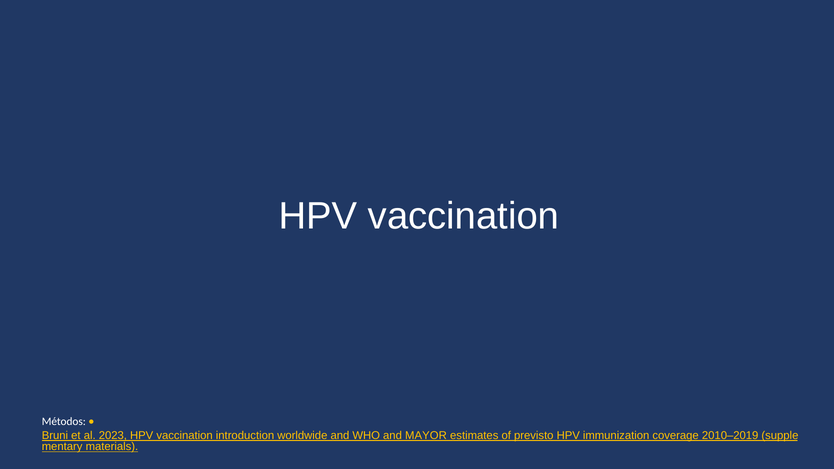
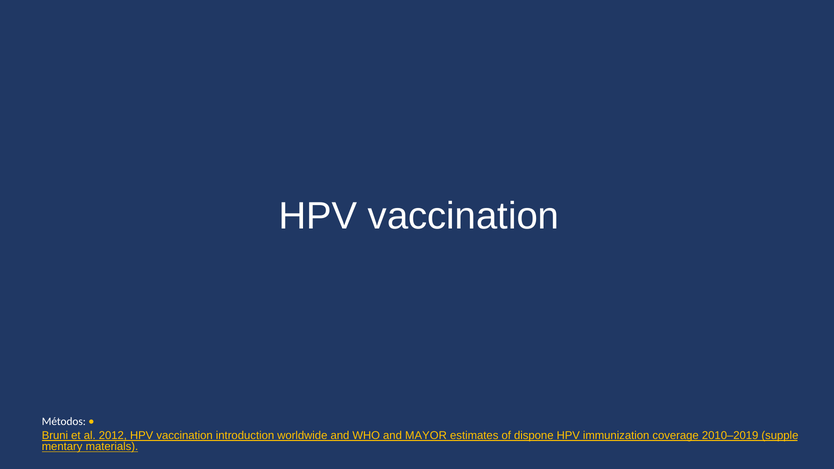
2023: 2023 -> 2012 (113, 436)
previsto: previsto -> dispone (534, 436)
